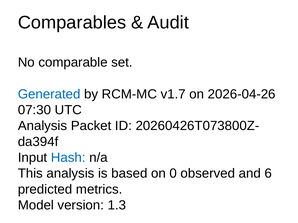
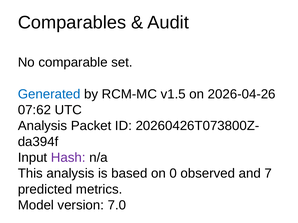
v1.7: v1.7 -> v1.5 (173, 94)
07:30: 07:30 -> 07:62 (34, 110)
Hash colour: blue -> purple (68, 158)
6: 6 -> 7 (268, 174)
1.3: 1.3 -> 7.0 (117, 206)
